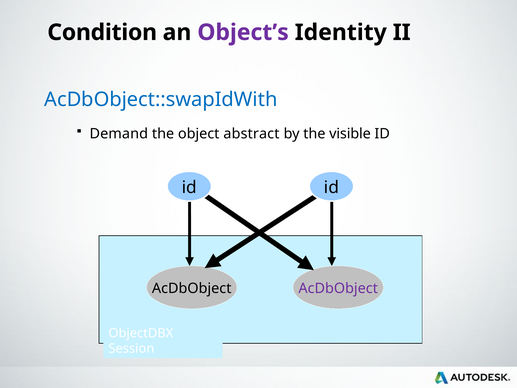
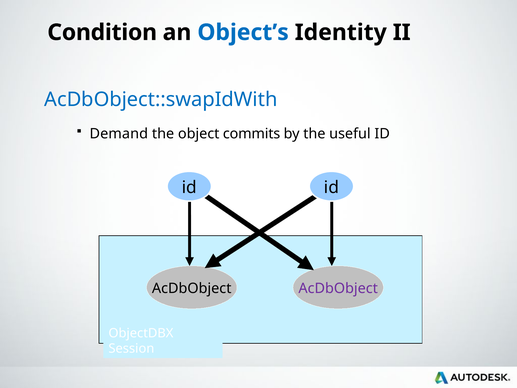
Object’s colour: purple -> blue (243, 32)
abstract: abstract -> commits (252, 134)
visible: visible -> useful (350, 134)
